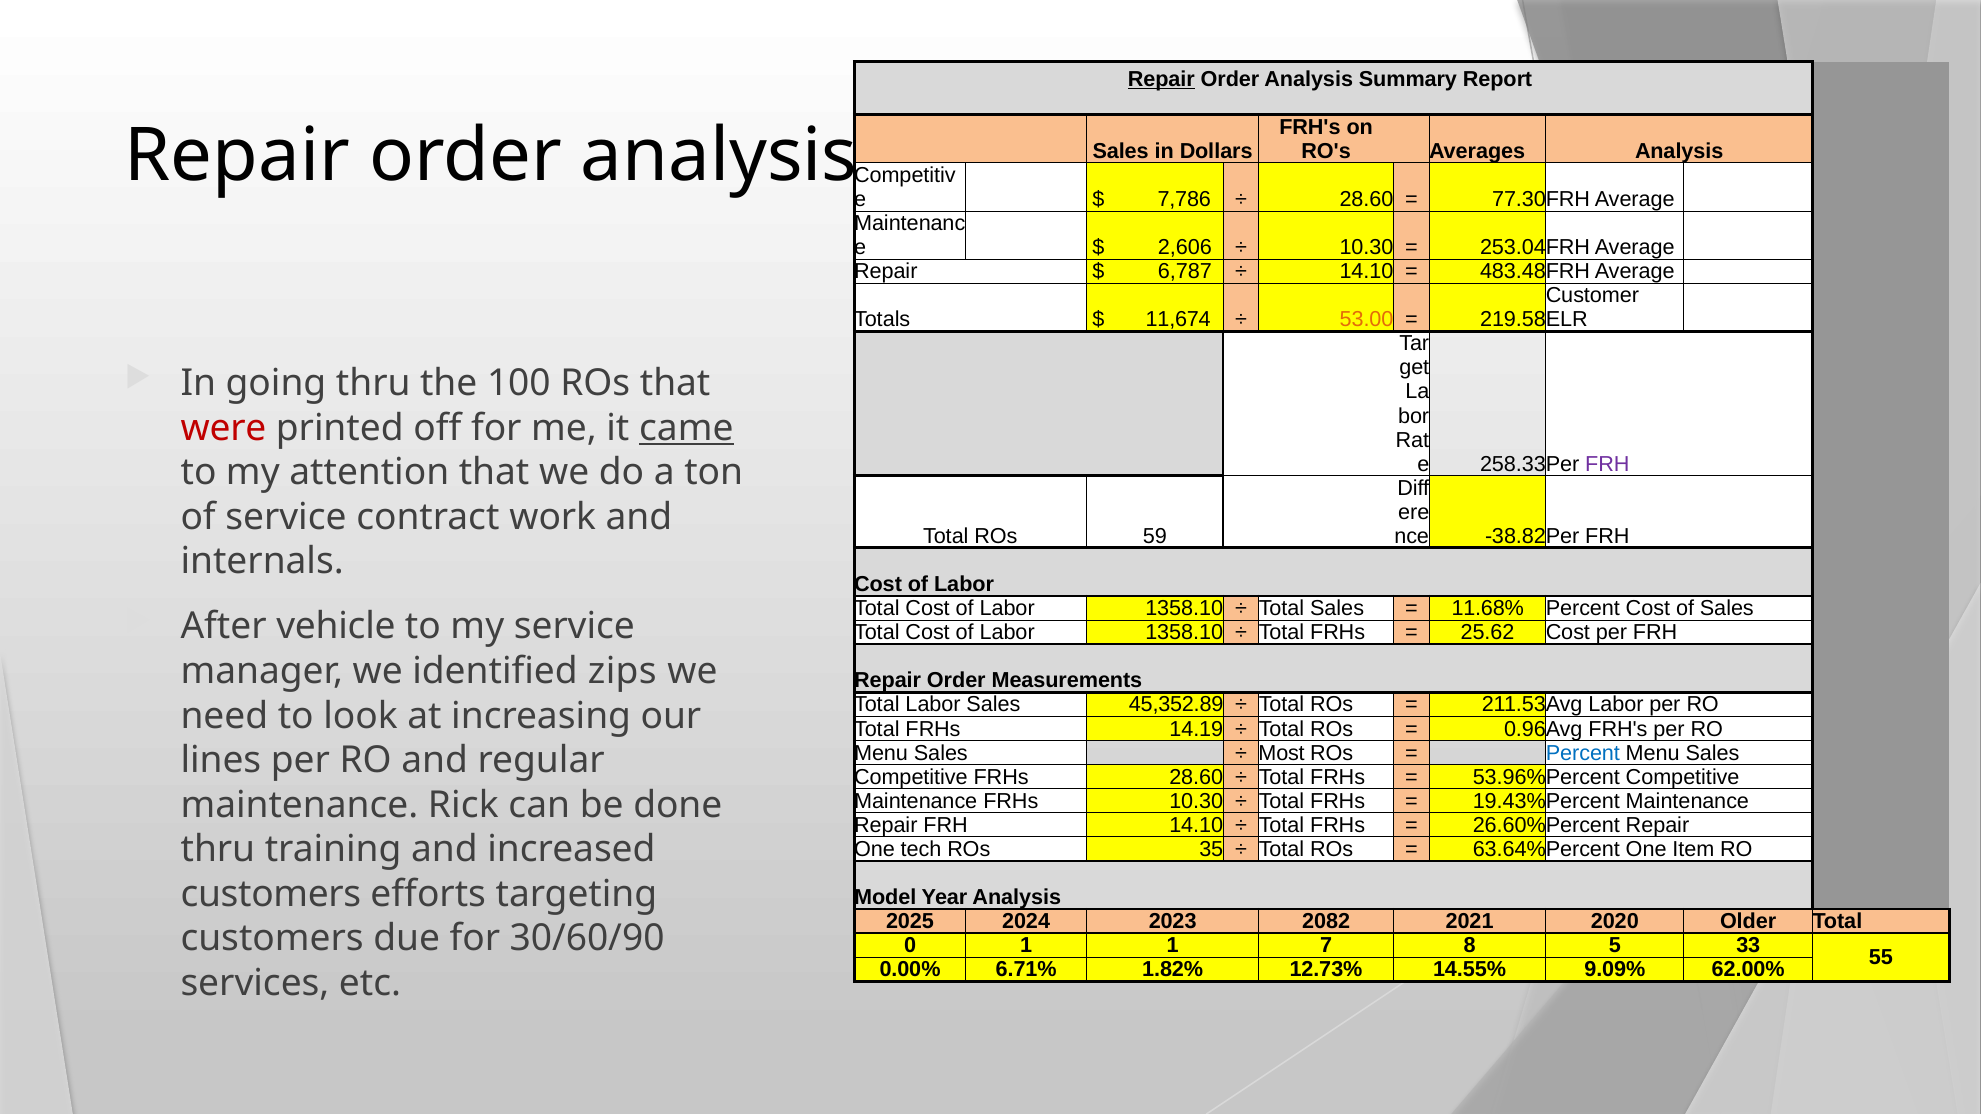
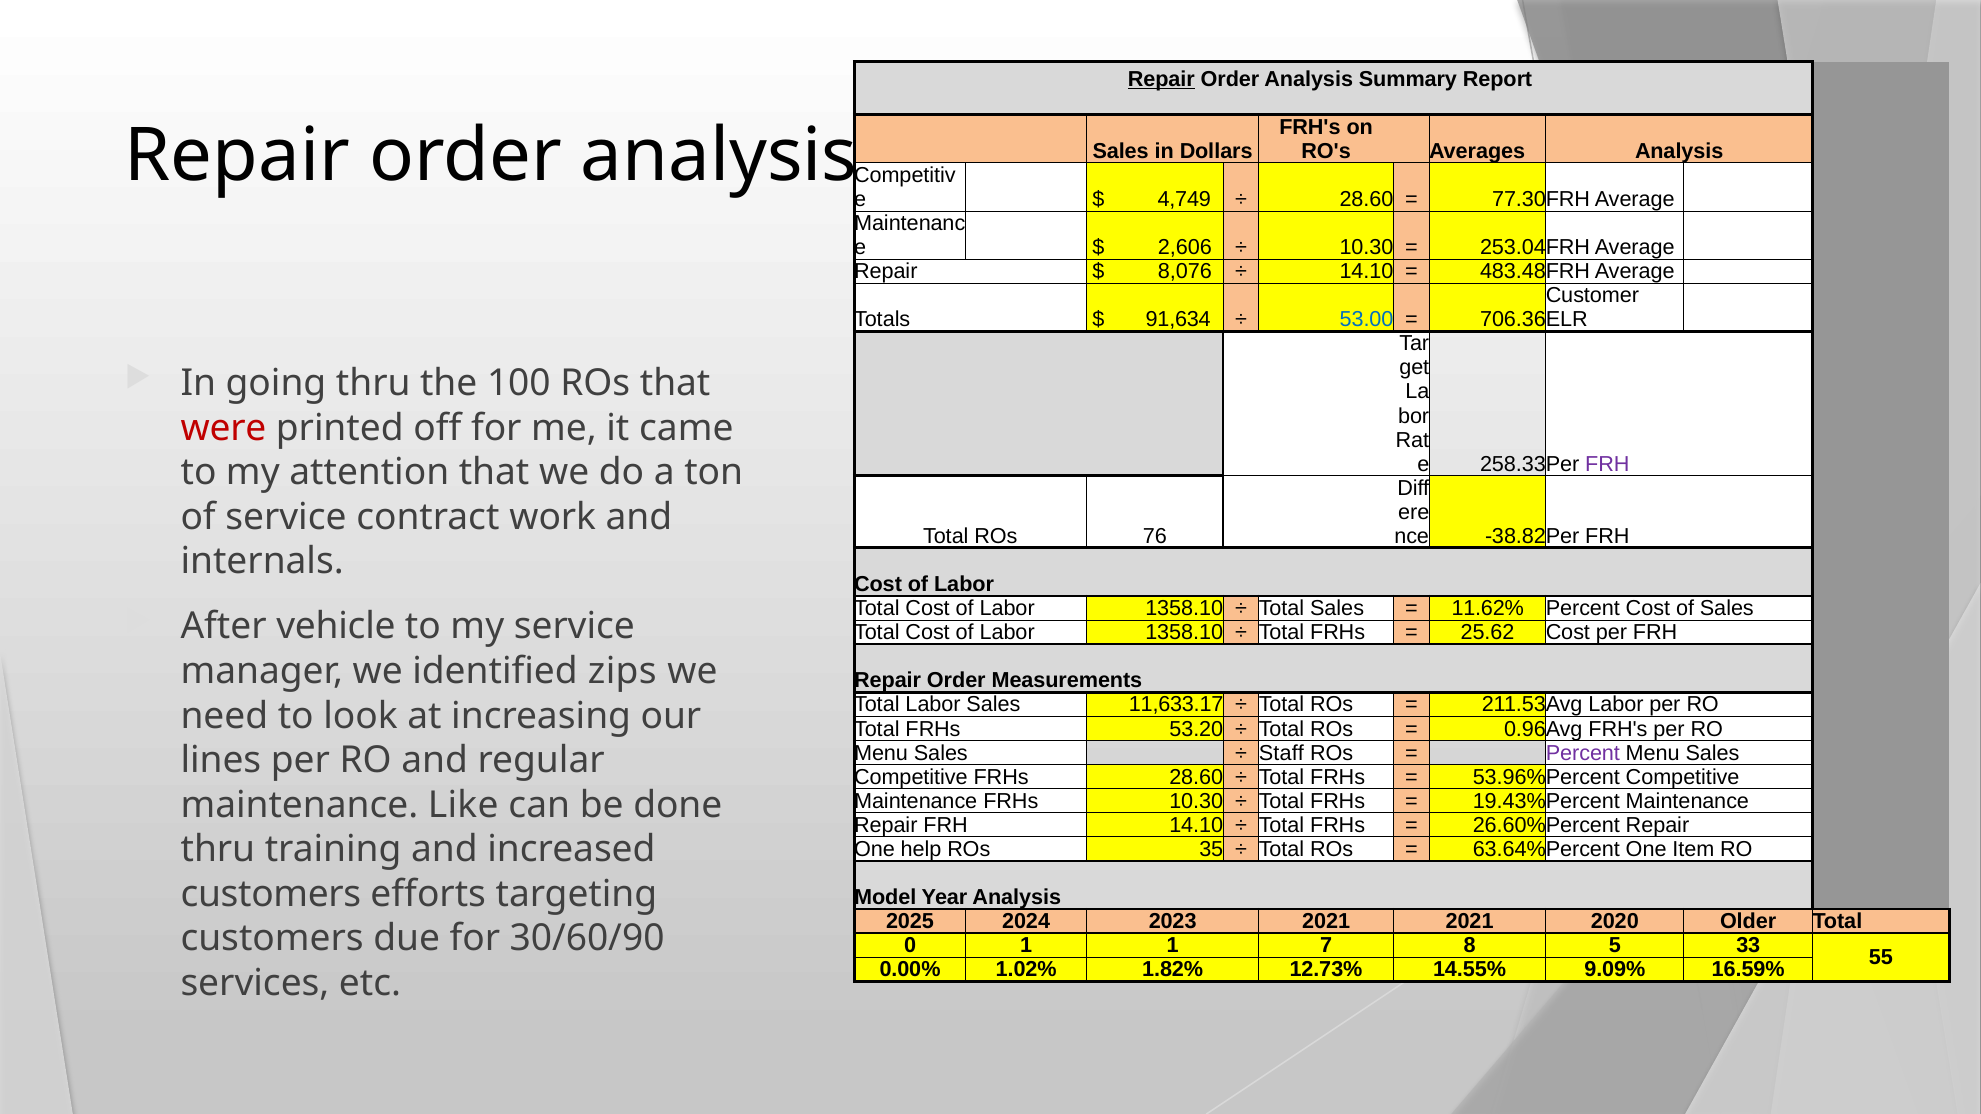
7,786: 7,786 -> 4,749 (1184, 199)
6,787: 6,787 -> 8,076 (1185, 272)
11,674: 11,674 -> 91,634 (1178, 320)
53.00 colour: orange -> blue (1367, 320)
219.58: 219.58 -> 706.36 (1513, 320)
came underline: present -> none (686, 428)
59: 59 -> 76 (1155, 536)
11.68%: 11.68% -> 11.62% (1488, 609)
45,352.89: 45,352.89 -> 11,633.17 (1176, 705)
14.19: 14.19 -> 53.20 (1196, 729)
Most: Most -> Staff (1281, 753)
Percent colour: blue -> purple (1583, 753)
Rick: Rick -> Like (463, 805)
tech: tech -> help (921, 850)
2023 2082: 2082 -> 2021 (1326, 922)
6.71%: 6.71% -> 1.02% (1026, 970)
62.00%: 62.00% -> 16.59% (1748, 970)
